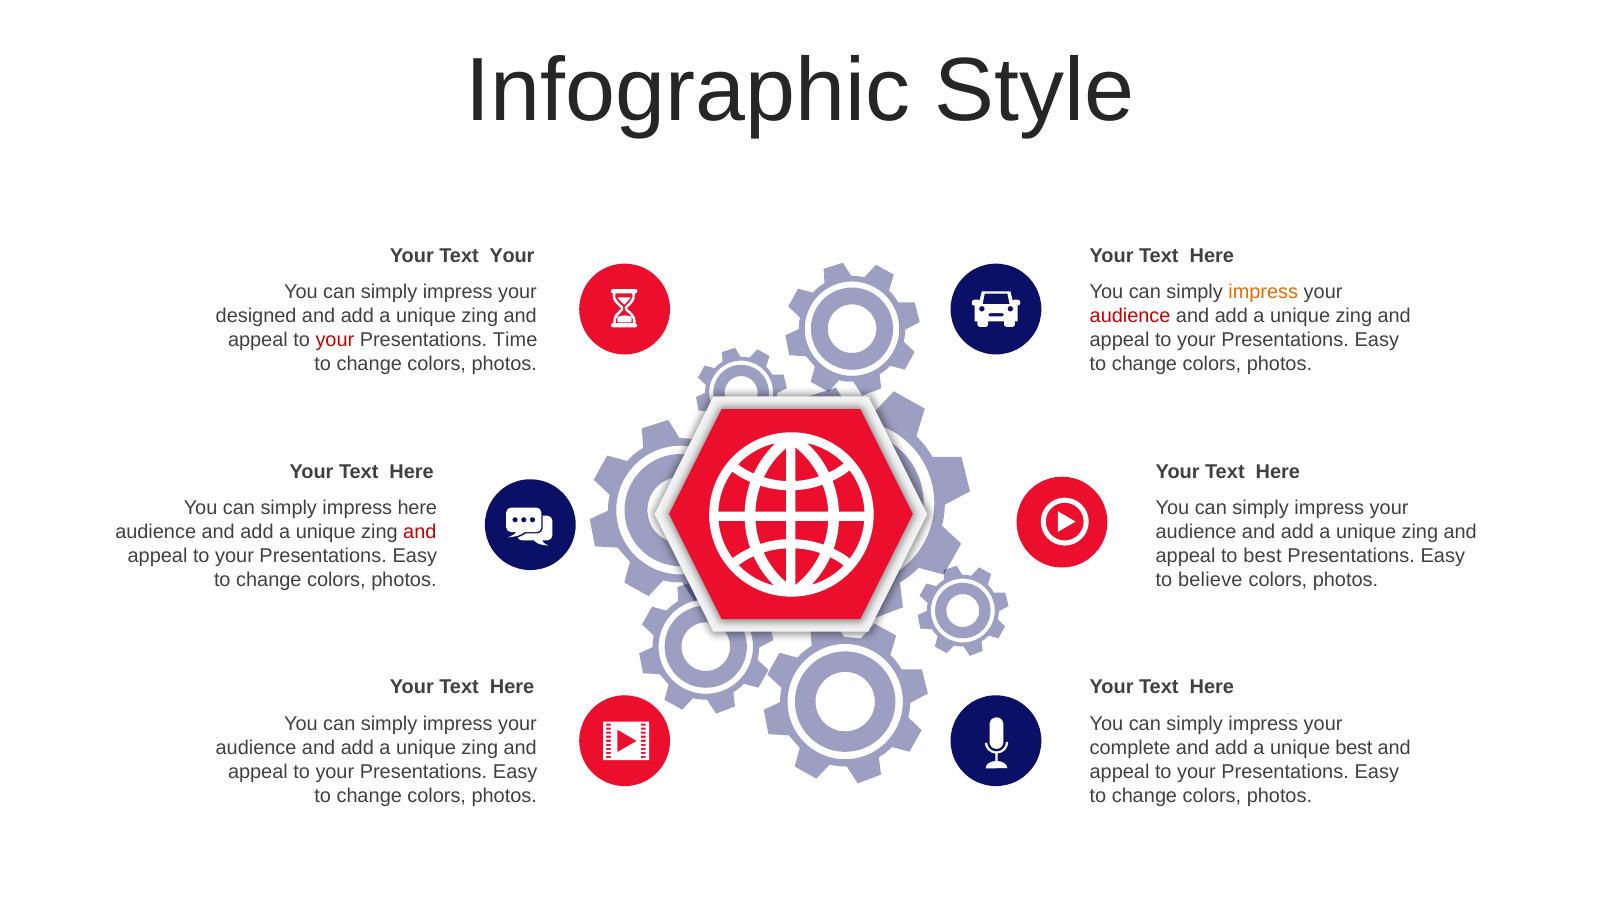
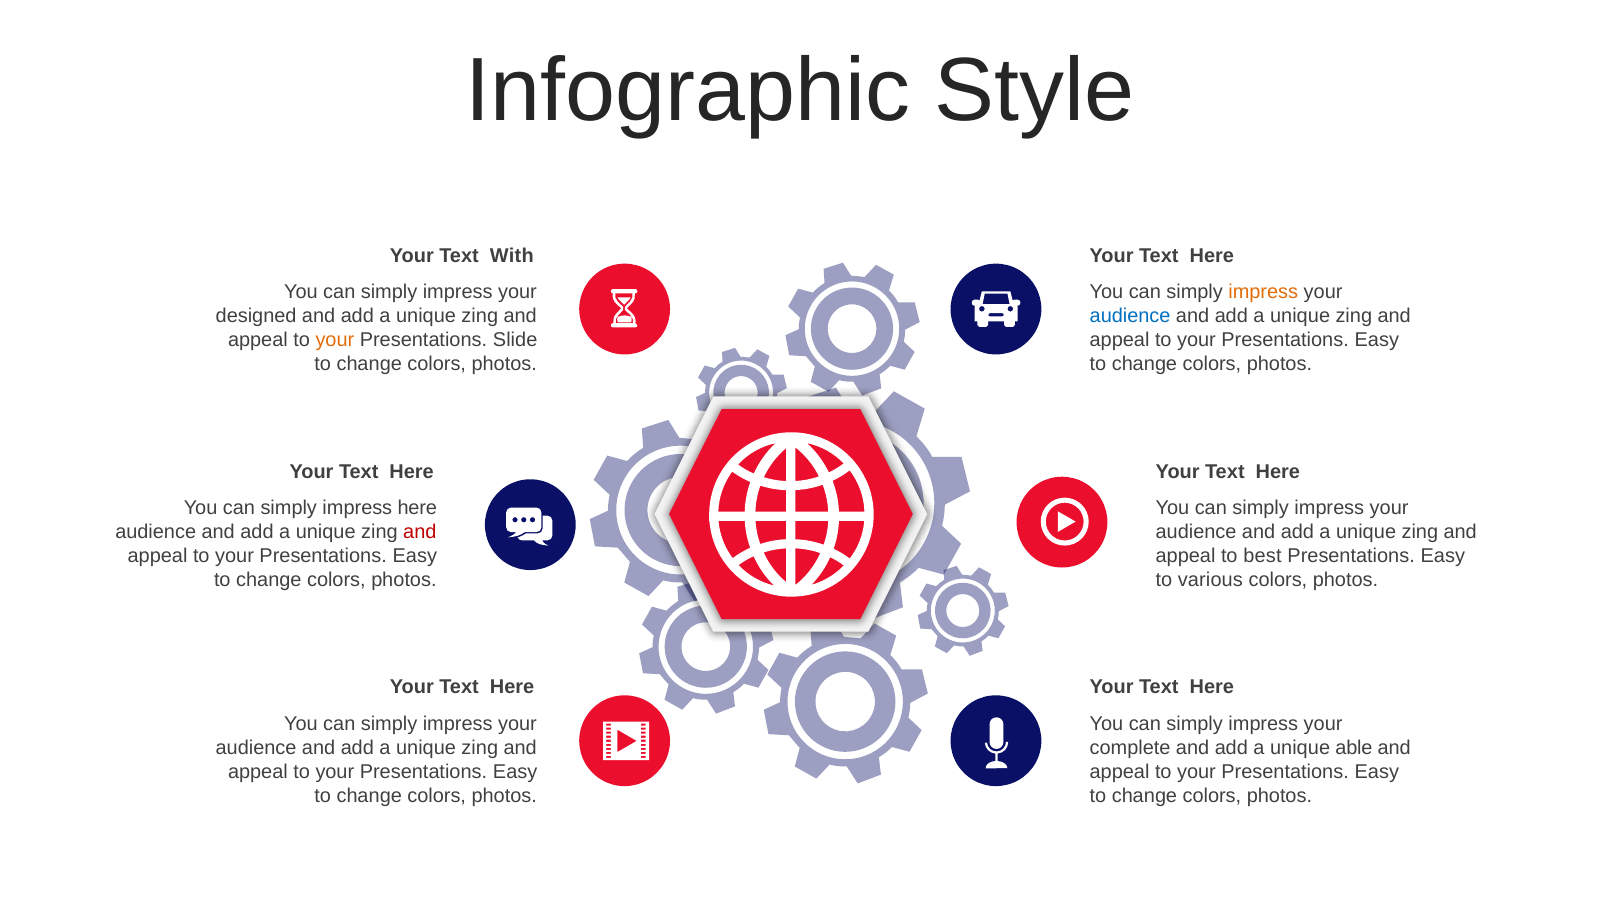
Text Your: Your -> With (512, 256)
audience colour: red -> blue (1130, 316)
your colour: red -> orange (335, 340)
Time: Time -> Slide (515, 340)
believe: believe -> various (1210, 580)
unique best: best -> able (1354, 748)
